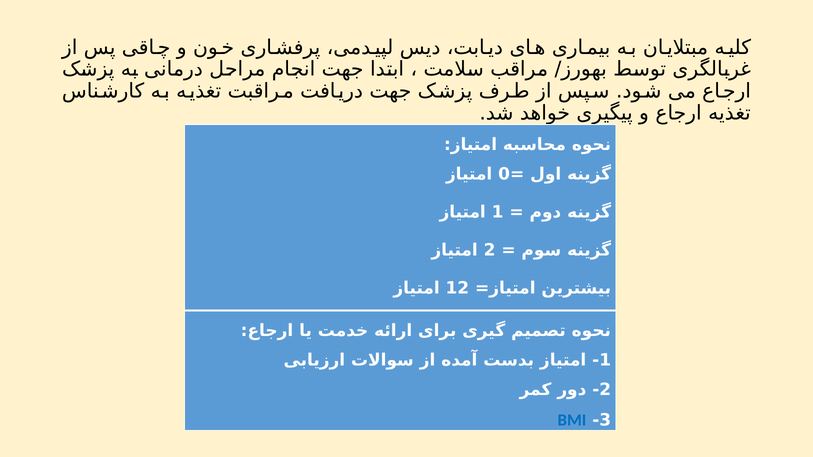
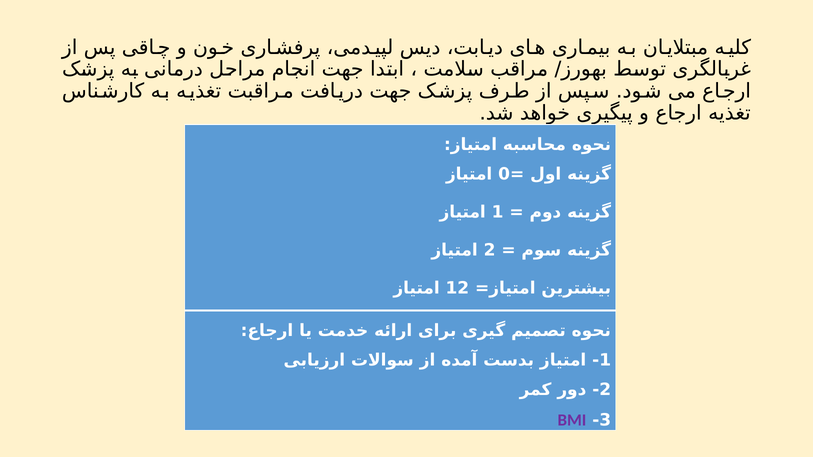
BMI colour: blue -> purple (572, 420)
